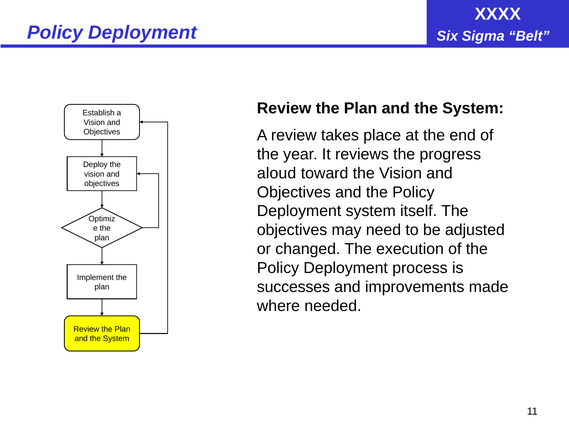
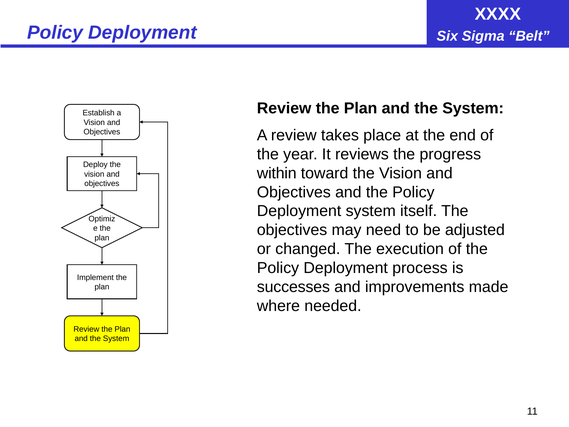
aloud: aloud -> within (277, 173)
